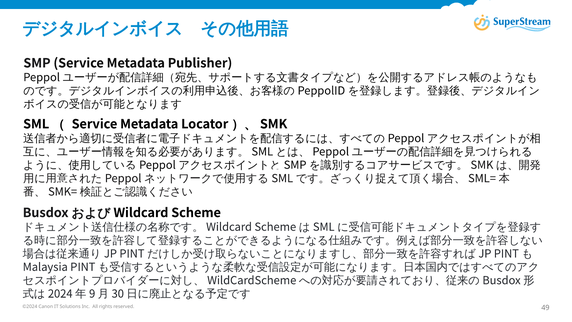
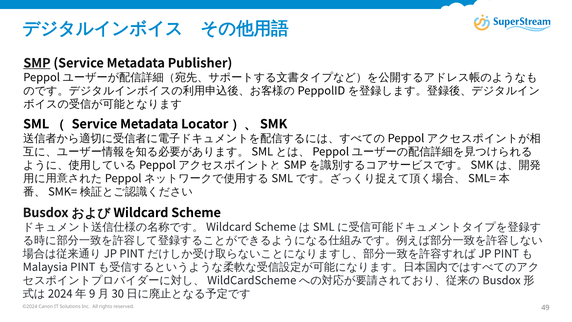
SMP underline: none -> present (37, 63)
